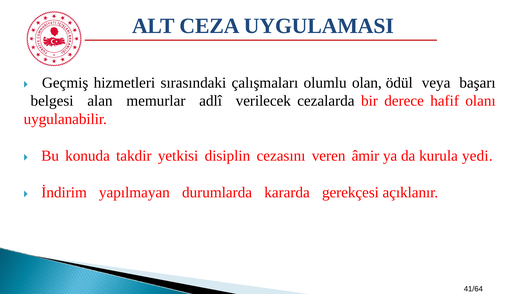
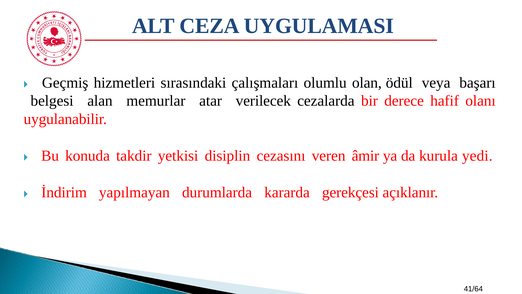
adlî: adlî -> atar (211, 101)
